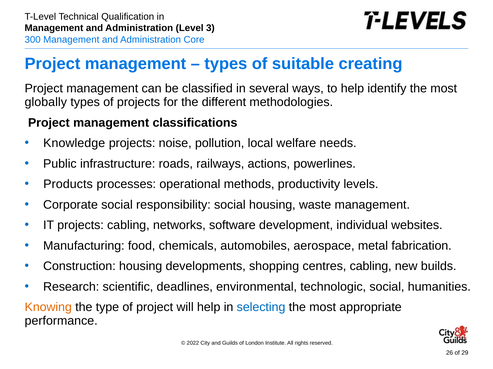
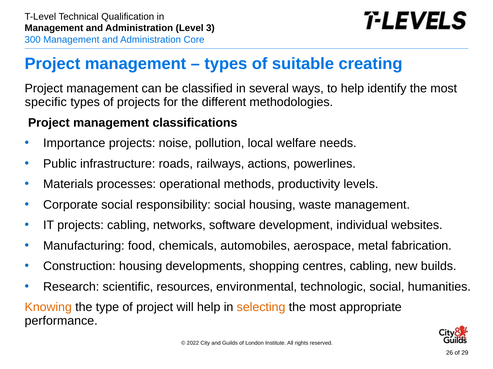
globally: globally -> specific (46, 102)
Knowledge: Knowledge -> Importance (74, 143)
Products: Products -> Materials (68, 185)
deadlines: deadlines -> resources (185, 287)
selecting colour: blue -> orange (261, 308)
